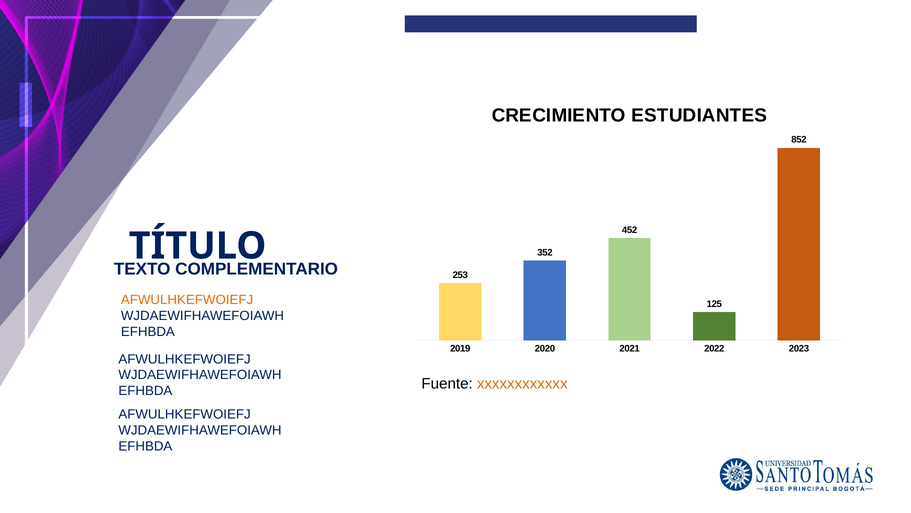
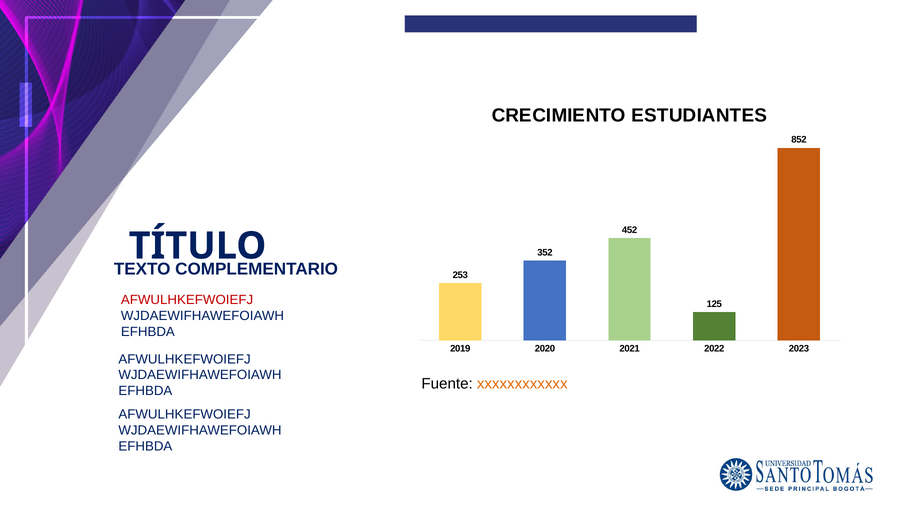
AFWULHKEFWOIEFJ colour: orange -> red (187, 299)
